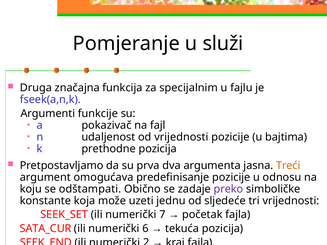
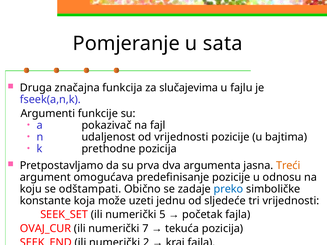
služi: služi -> sata (223, 44)
specijalnim: specijalnim -> slučajevima (189, 88)
preko colour: purple -> blue (228, 189)
7: 7 -> 5 (162, 215)
SATA_CUR: SATA_CUR -> OVAJ_CUR (46, 229)
6: 6 -> 7 (145, 229)
